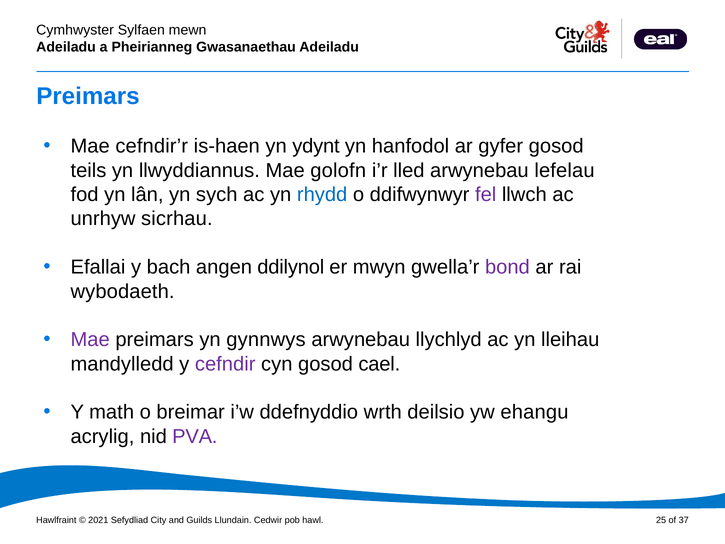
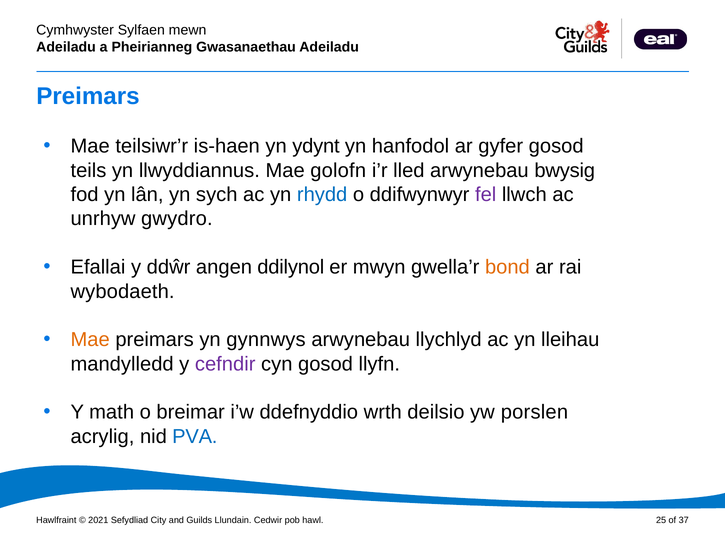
cefndir’r: cefndir’r -> teilsiwr’r (152, 146)
lefelau: lefelau -> bwysig (565, 170)
sicrhau: sicrhau -> gwydro (177, 219)
bach: bach -> ddŵr (169, 267)
bond colour: purple -> orange (507, 267)
Mae colour: purple -> orange (90, 340)
cael: cael -> llyfn (379, 364)
ehangu: ehangu -> porslen (534, 412)
PVA colour: purple -> blue (195, 436)
